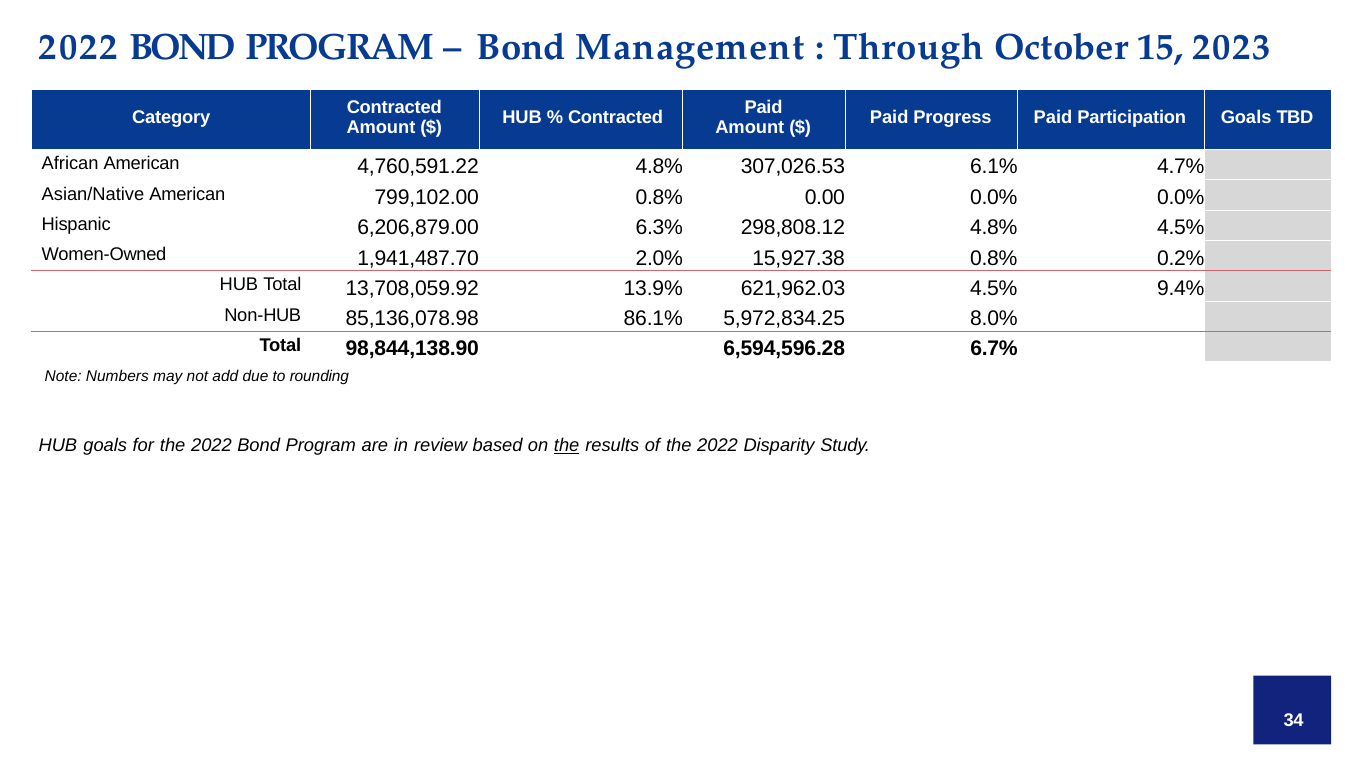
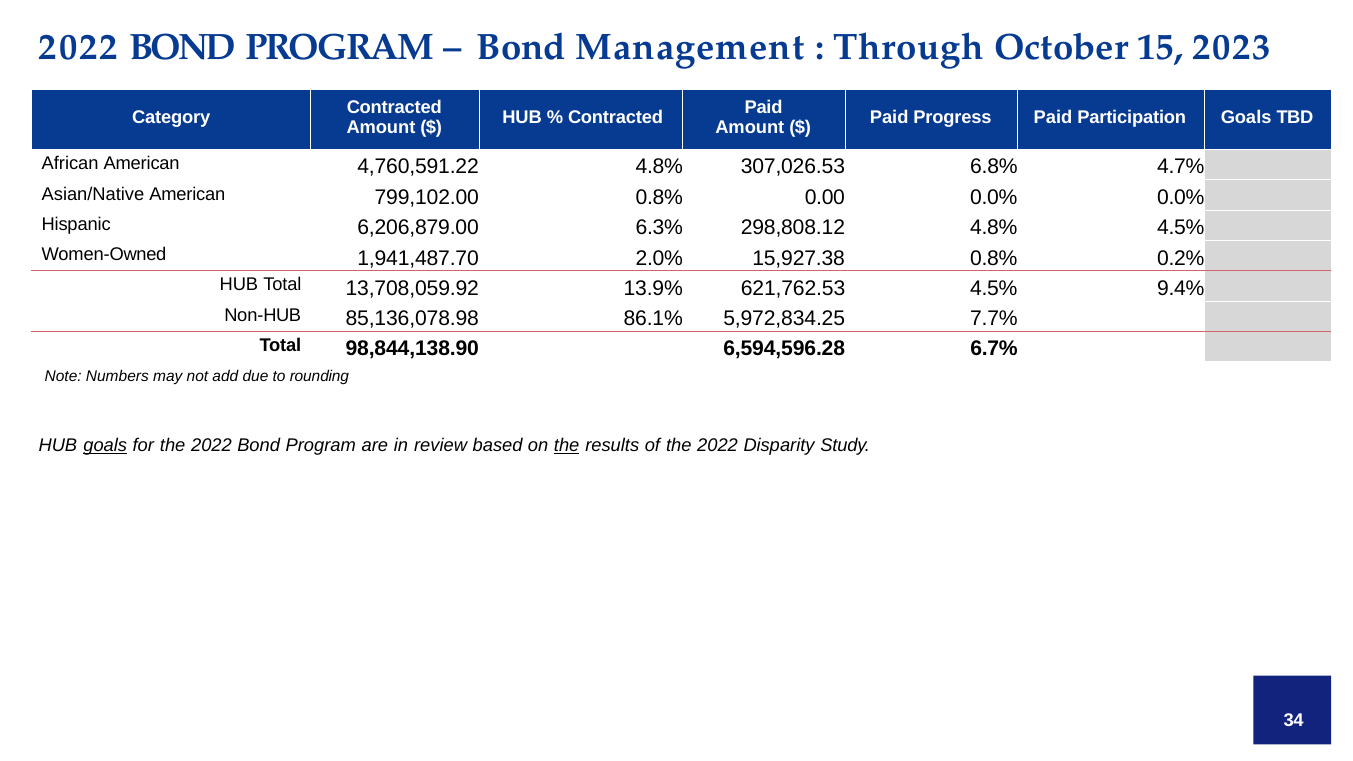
6.1%: 6.1% -> 6.8% (994, 167)
621,962.03: 621,962.03 -> 621,762.53 (793, 288)
8.0%: 8.0% -> 7.7% (994, 318)
goals underline: none -> present (105, 446)
